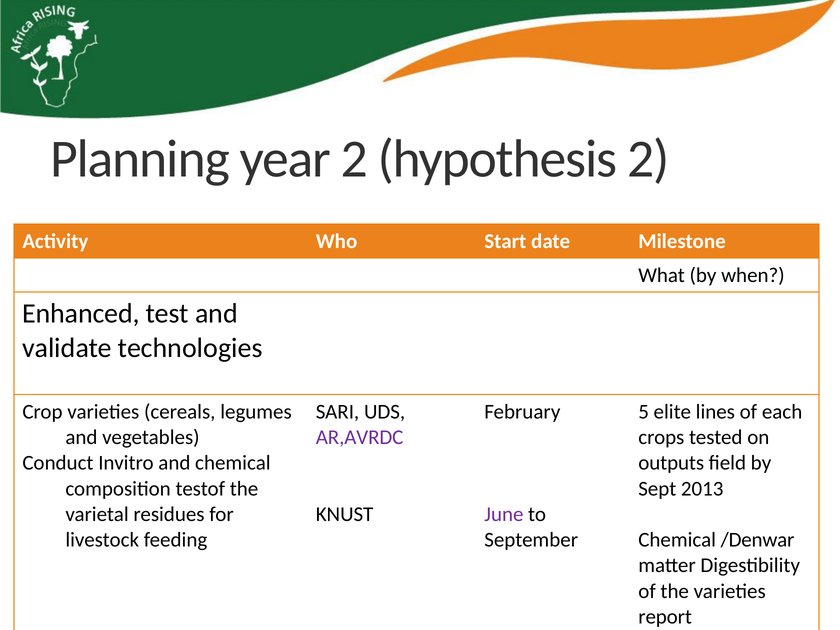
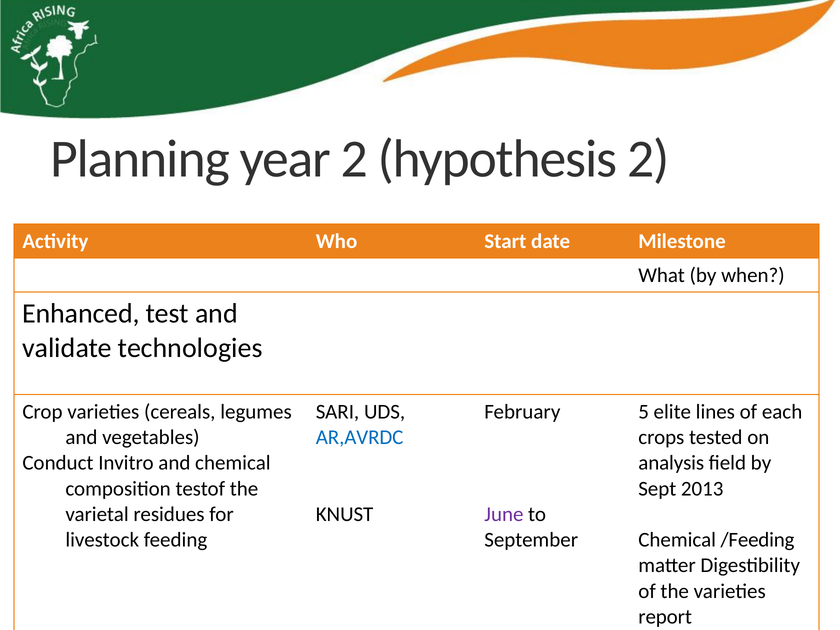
AR,AVRDC colour: purple -> blue (360, 437)
outputs: outputs -> analysis (671, 463)
/Denwar: /Denwar -> /Feeding (758, 540)
